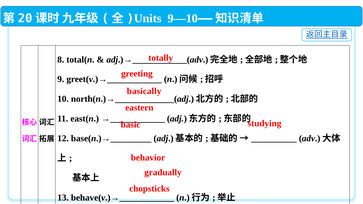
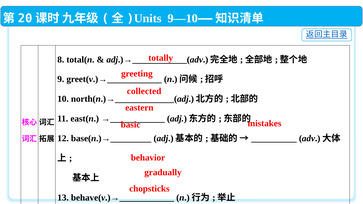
basically: basically -> collected (144, 91)
studying: studying -> mistakes (265, 123)
